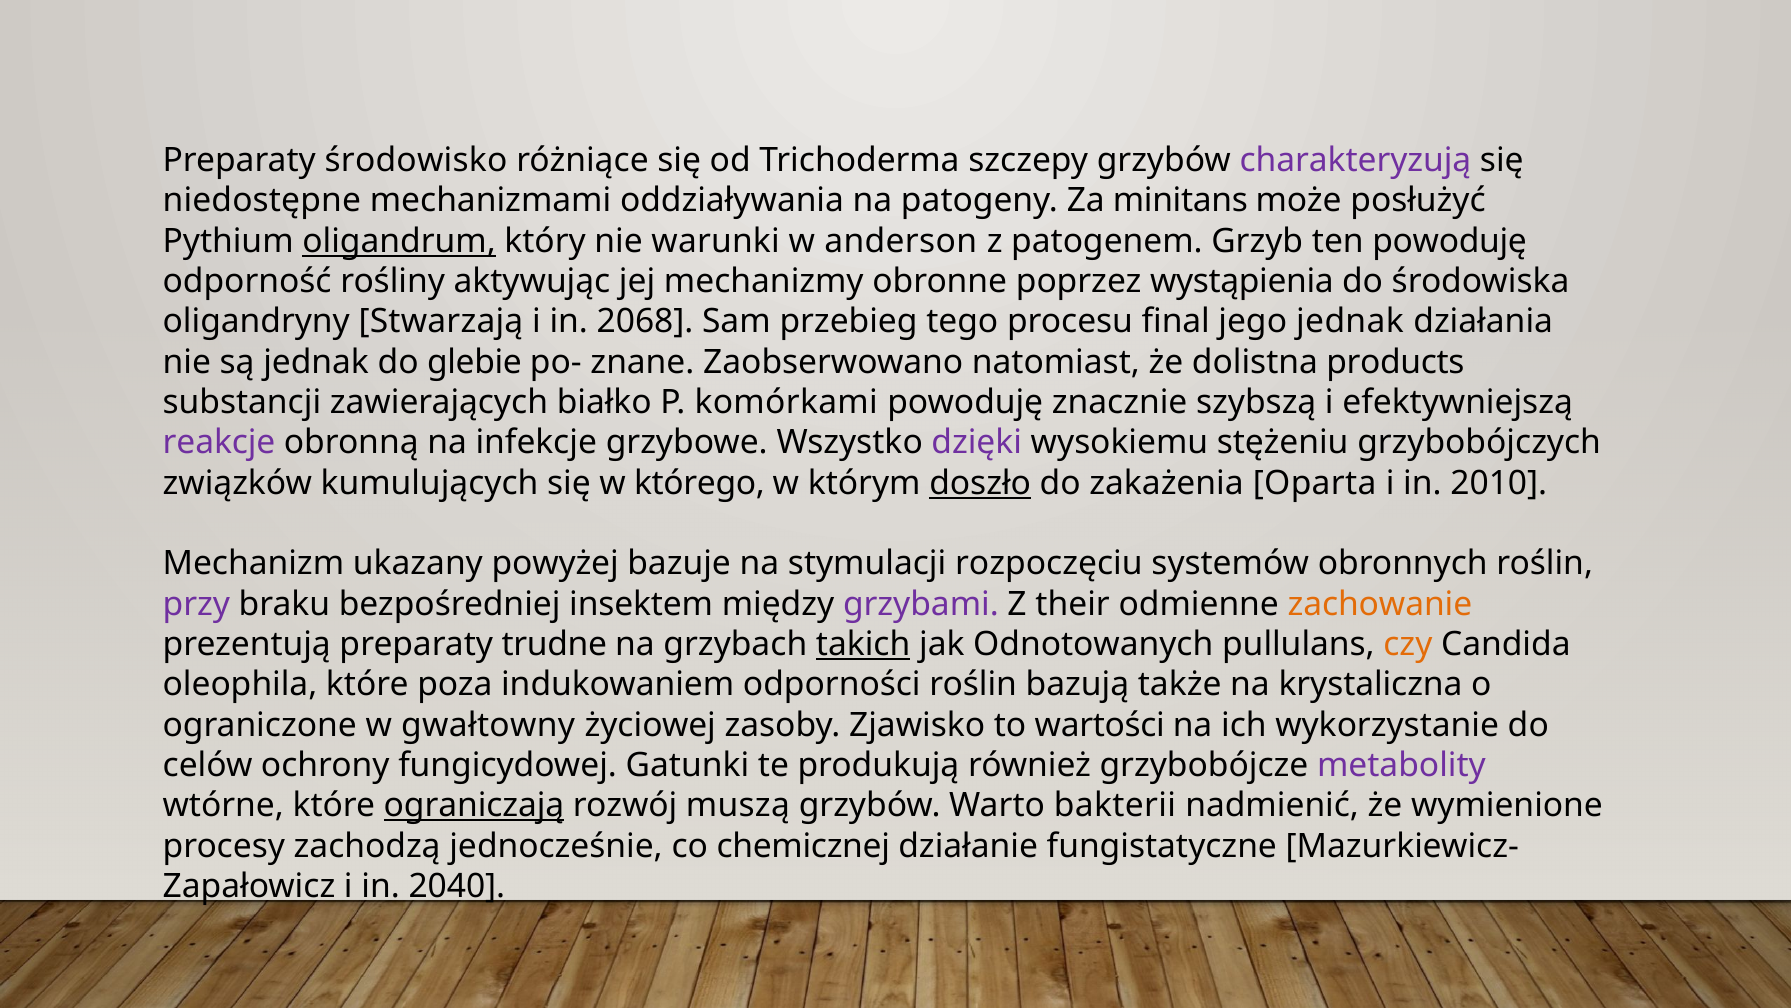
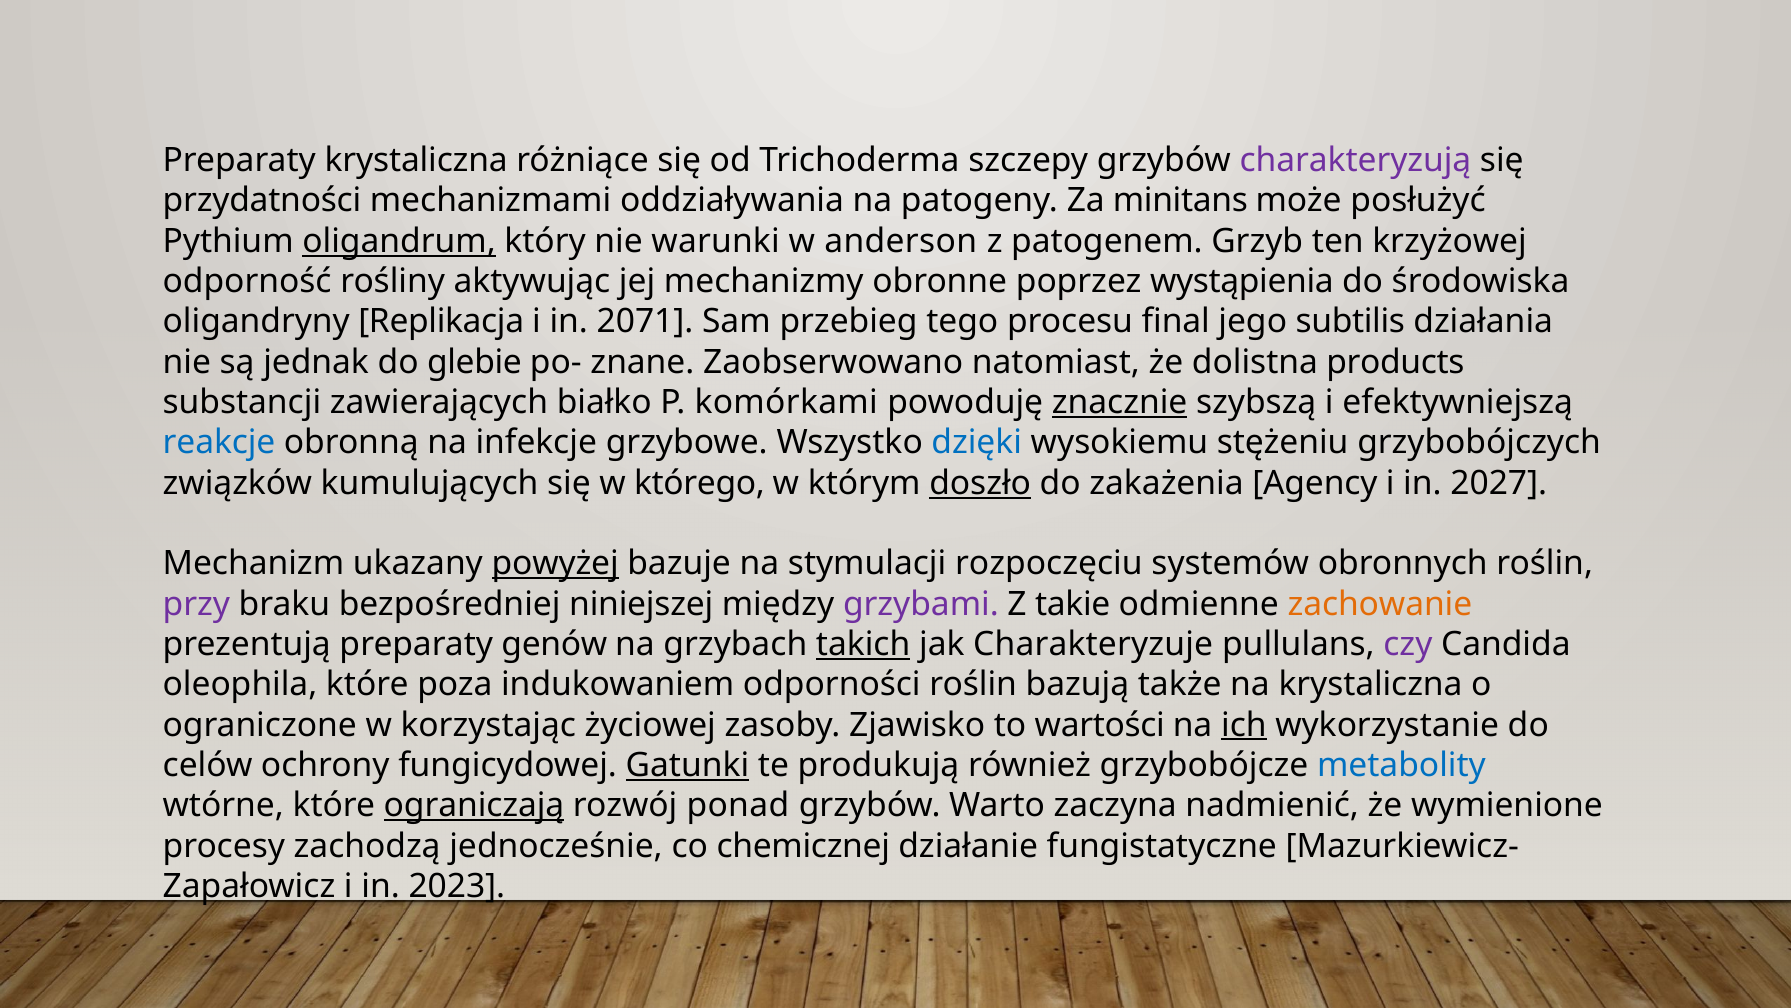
Preparaty środowisko: środowisko -> krystaliczna (416, 160)
niedostępne: niedostępne -> przydatności (262, 201)
ten powoduję: powoduję -> krzyżowej (1450, 241)
Stwarzają: Stwarzają -> Replikacja (441, 322)
2068: 2068 -> 2071 (645, 322)
jego jednak: jednak -> subtilis (1350, 322)
znacznie underline: none -> present (1120, 402)
reakcje colour: purple -> blue (219, 443)
dzięki colour: purple -> blue (977, 443)
Oparta: Oparta -> Agency (1315, 483)
2010: 2010 -> 2027 (1499, 483)
powyżej underline: none -> present (555, 563)
insektem: insektem -> niniejszej (641, 604)
their: their -> takie (1073, 604)
trudne: trudne -> genów (554, 644)
Odnotowanych: Odnotowanych -> Charakteryzuje (1093, 644)
czy colour: orange -> purple (1408, 644)
gwałtowny: gwałtowny -> korzystając (488, 725)
ich underline: none -> present (1244, 725)
Gatunki underline: none -> present (687, 765)
metabolity colour: purple -> blue (1401, 765)
muszą: muszą -> ponad (738, 805)
bakterii: bakterii -> zaczyna (1115, 805)
2040: 2040 -> 2023 (457, 886)
